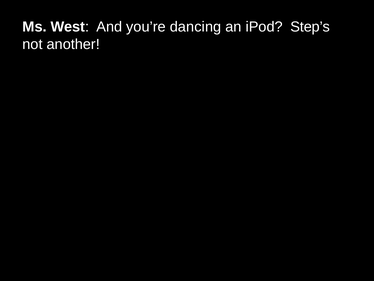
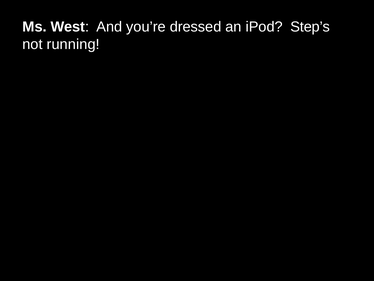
dancing: dancing -> dressed (196, 27)
another: another -> running (73, 44)
